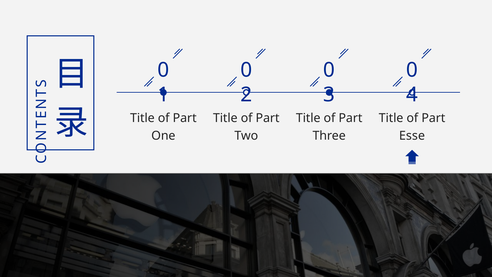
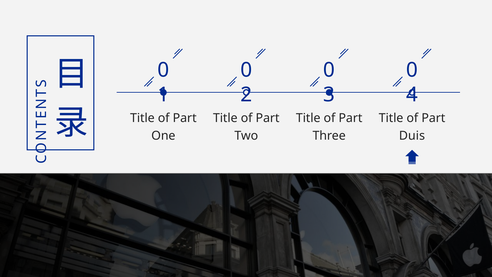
Esse: Esse -> Duis (412, 136)
